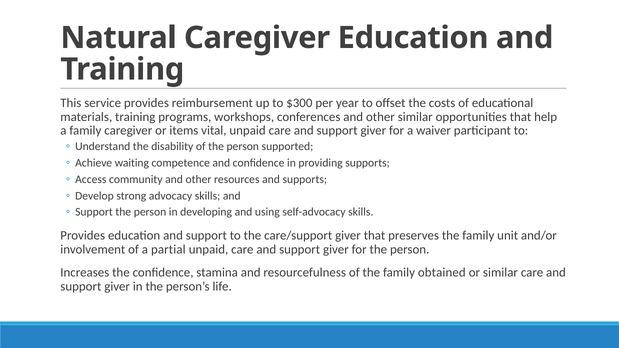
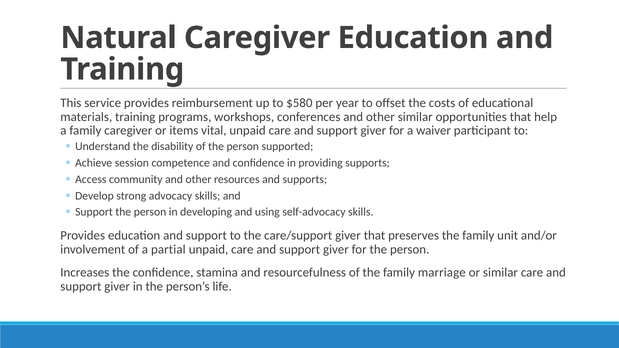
$300: $300 -> $580 (299, 103)
waiting: waiting -> session (132, 163)
obtained: obtained -> marriage (442, 273)
